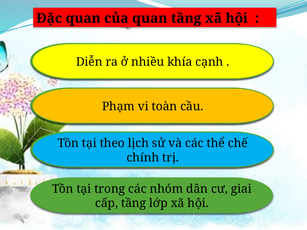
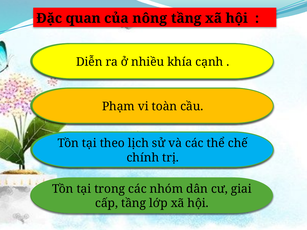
của quan: quan -> nông (150, 18)
